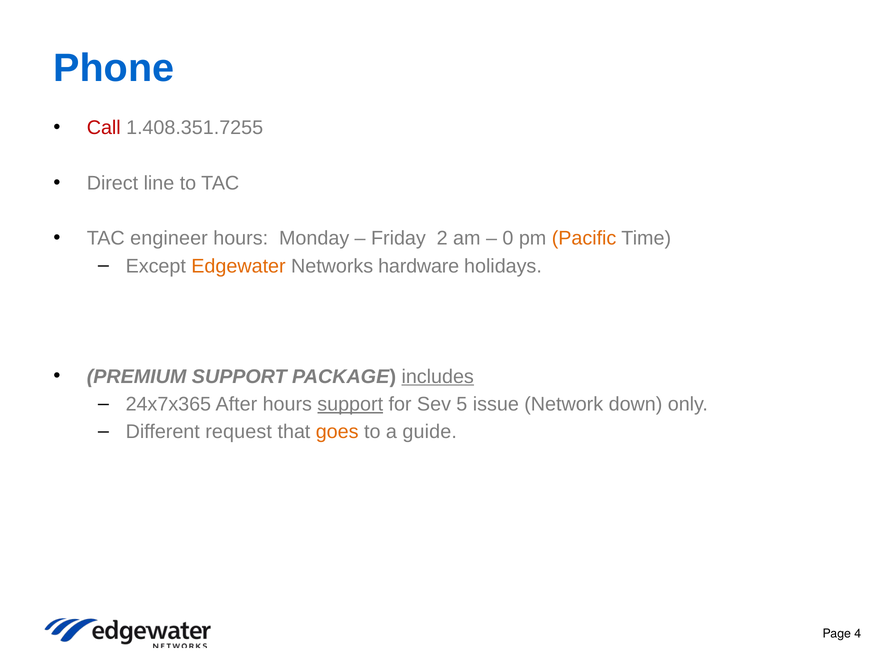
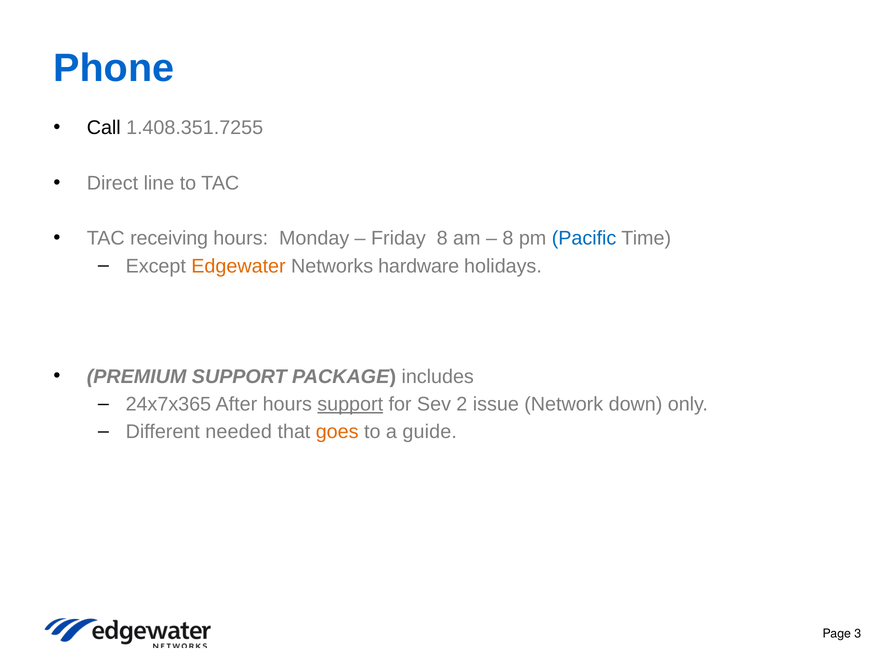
Call colour: red -> black (104, 128)
engineer: engineer -> receiving (169, 239)
Friday 2: 2 -> 8 (442, 239)
0: 0 -> 8 (508, 239)
Pacific colour: orange -> blue (584, 239)
includes underline: present -> none (438, 377)
5: 5 -> 2 (462, 404)
request: request -> needed (239, 432)
4: 4 -> 3 (858, 634)
